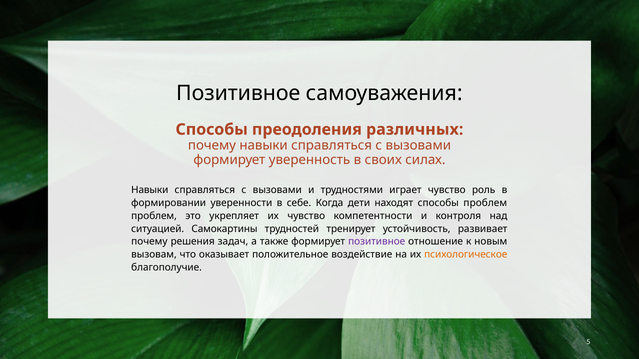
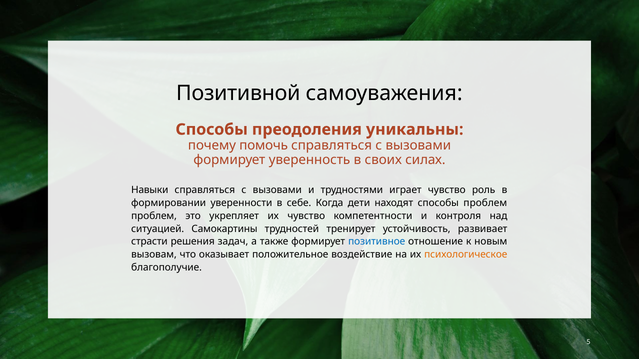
Позитивное: Позитивное -> Позитивной (238, 93)
различных: различных -> уникальны (415, 130)
почему навыки: навыки -> помочь (264, 146)
почему: почему -> страсти (149, 242)
позитивное colour: purple -> blue (377, 242)
